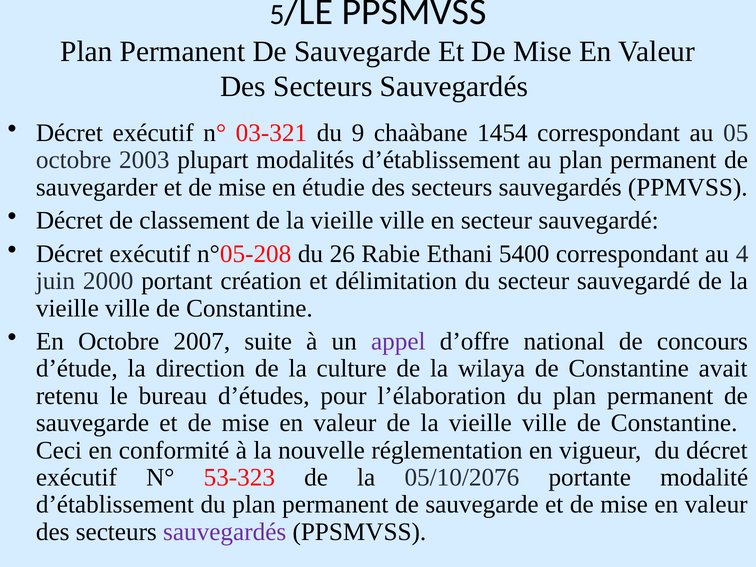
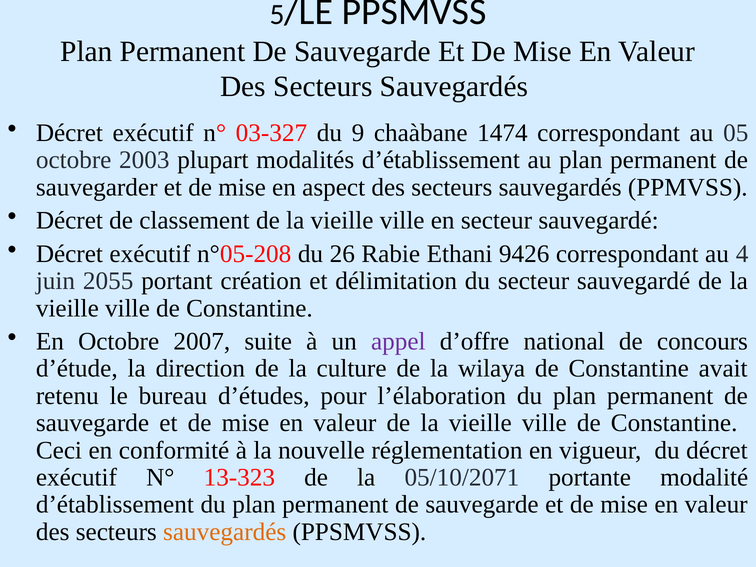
03-321: 03-321 -> 03-327 (271, 133)
1454: 1454 -> 1474 (502, 133)
étudie: étudie -> aspect (334, 187)
5400: 5400 -> 9426 (524, 254)
2000: 2000 -> 2055 (108, 281)
53-323: 53-323 -> 13-323 (239, 477)
05/10/2076: 05/10/2076 -> 05/10/2071 (462, 477)
sauvegardés colour: purple -> orange (225, 532)
